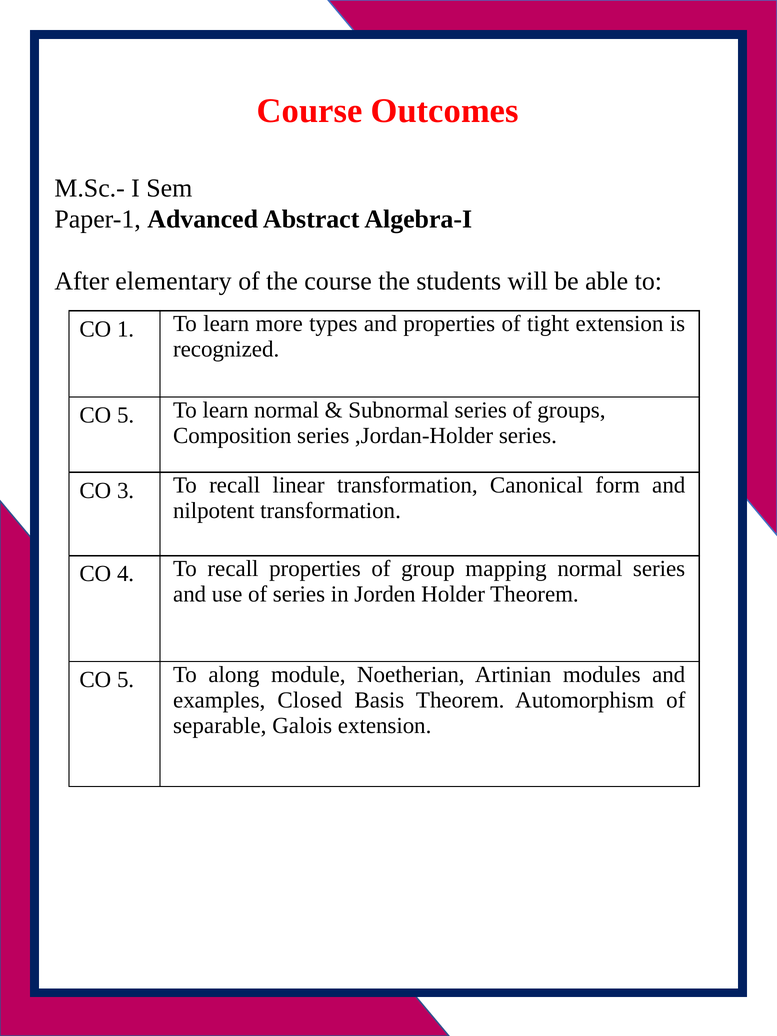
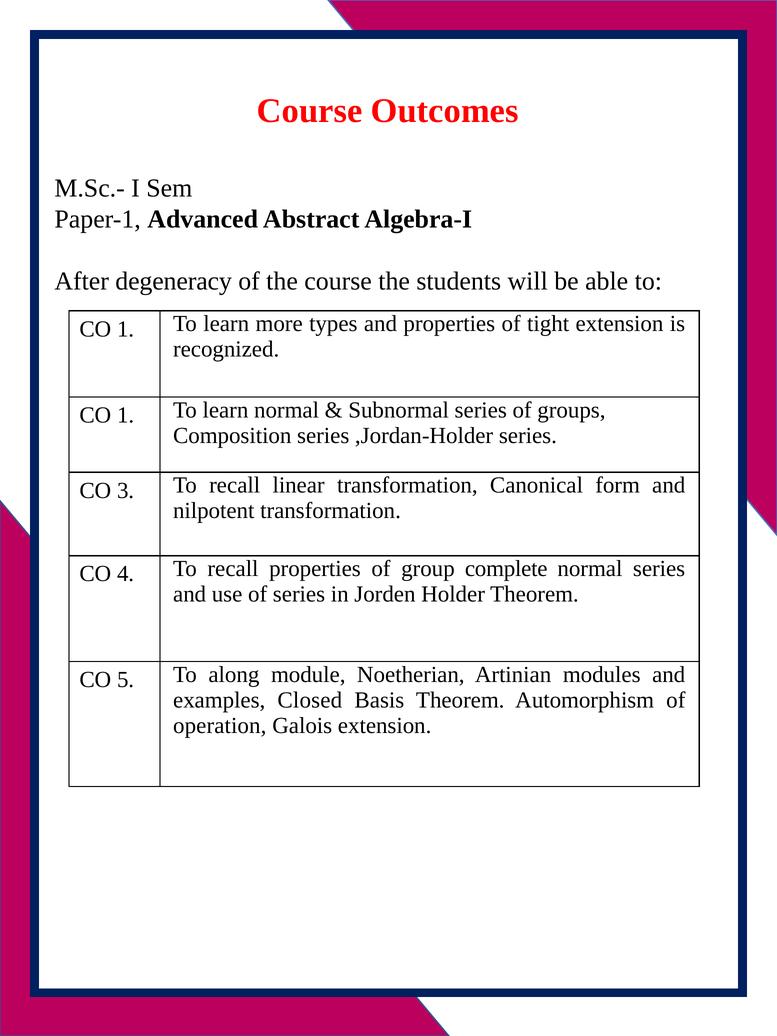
elementary: elementary -> degeneracy (174, 281)
5: 5 -> 1 (126, 415)
mapping: mapping -> complete (506, 569)
separable: separable -> operation (220, 726)
